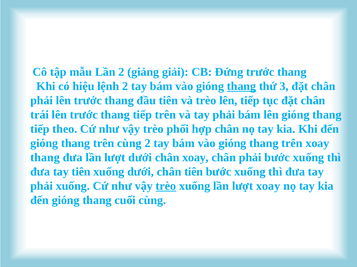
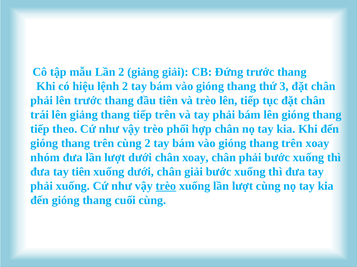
thang underline: present -> none (242, 87)
trái lên trước: trước -> giảng (84, 115)
thang: thang -> nhóm (45, 158)
chân tiên: tiên -> giải (194, 172)
lượt xoay: xoay -> cùng (268, 186)
